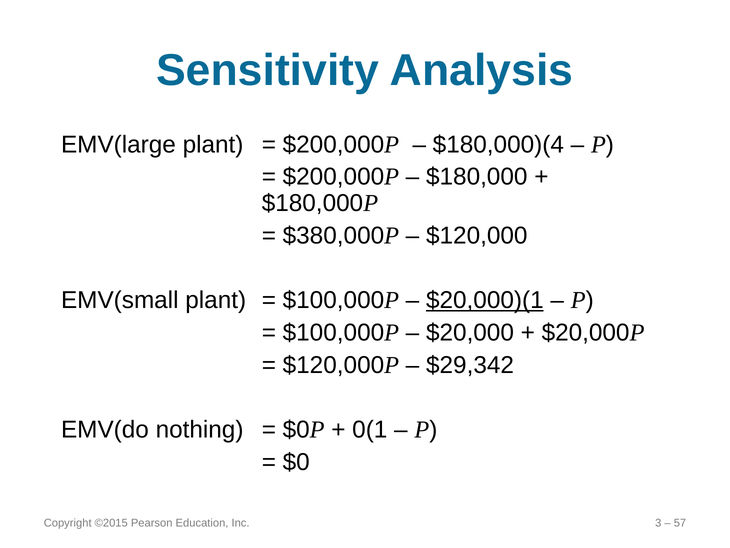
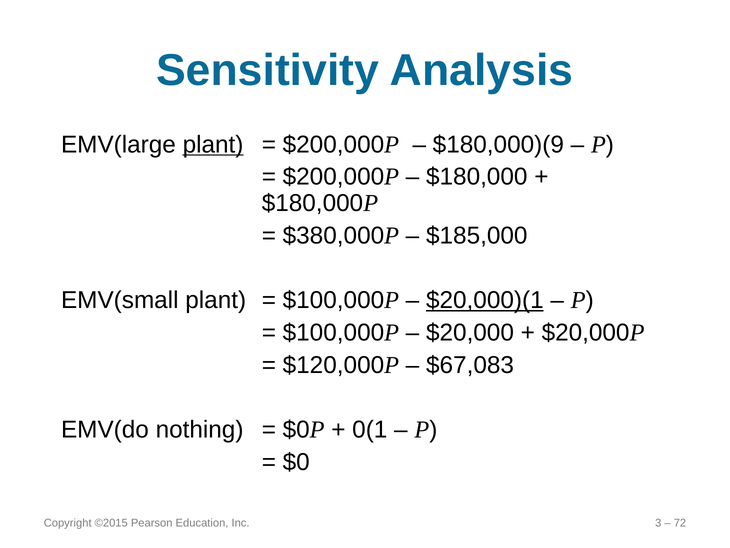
plant underline: none -> present (213, 144)
$180,000)(4: $180,000)(4 -> $180,000)(9 (498, 144)
$120,000: $120,000 -> $185,000 (477, 235)
$29,342: $29,342 -> $67,083 (470, 365)
57: 57 -> 72 (680, 523)
